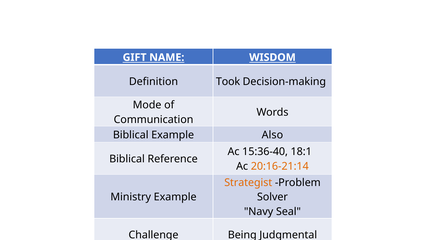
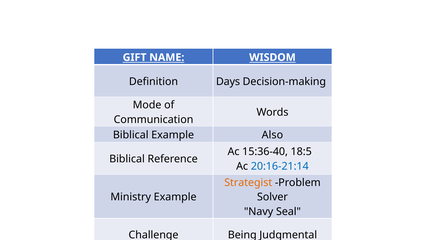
Took: Took -> Days (228, 81)
18:1: 18:1 -> 18:5 (301, 152)
20:16-21:14 colour: orange -> blue (280, 166)
